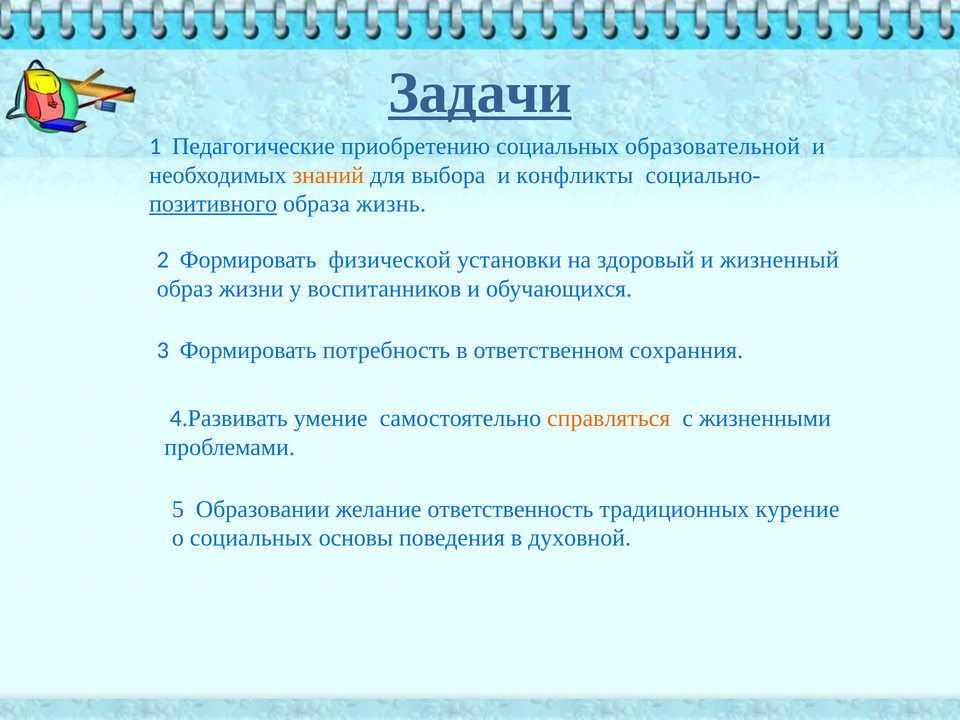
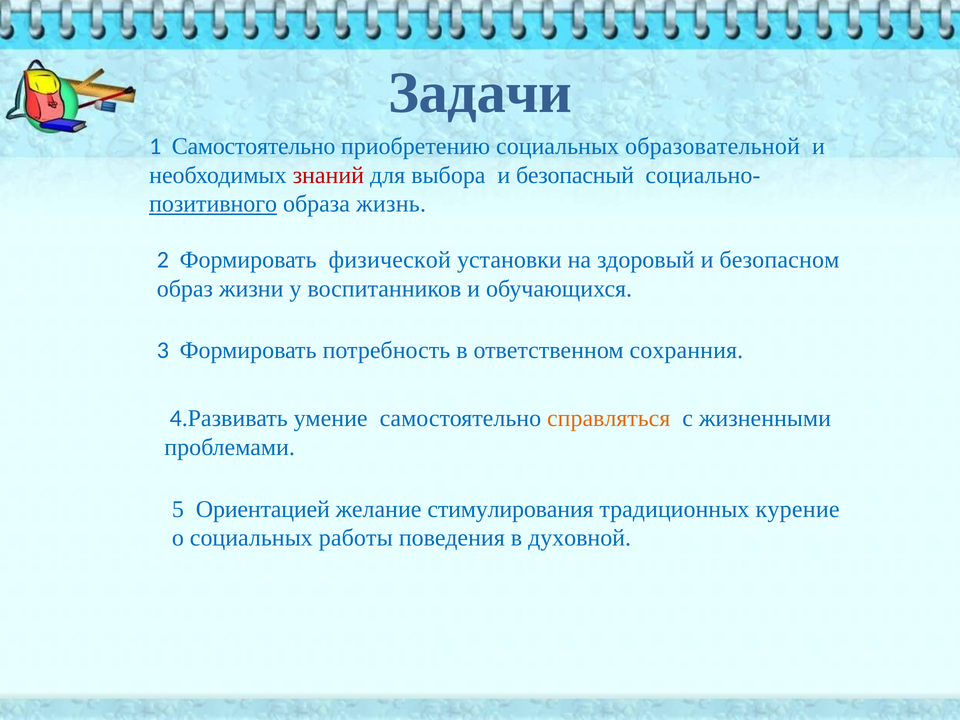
Задачи underline: present -> none (480, 93)
1 Педагогические: Педагогические -> Самостоятельно (254, 146)
знаний colour: orange -> red (328, 175)
конфликты: конфликты -> безопасный (575, 175)
жизненный: жизненный -> безопасном (779, 260)
Образовании: Образовании -> Ориентацией (263, 509)
ответственность: ответственность -> стимулирования (511, 509)
основы: основы -> работы (356, 538)
